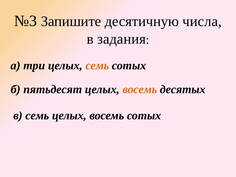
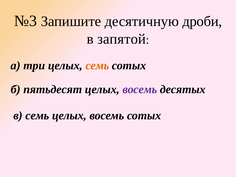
числа: числа -> дроби (202, 21)
задания: задания -> запятой (121, 39)
восемь colour: orange -> purple (140, 89)
